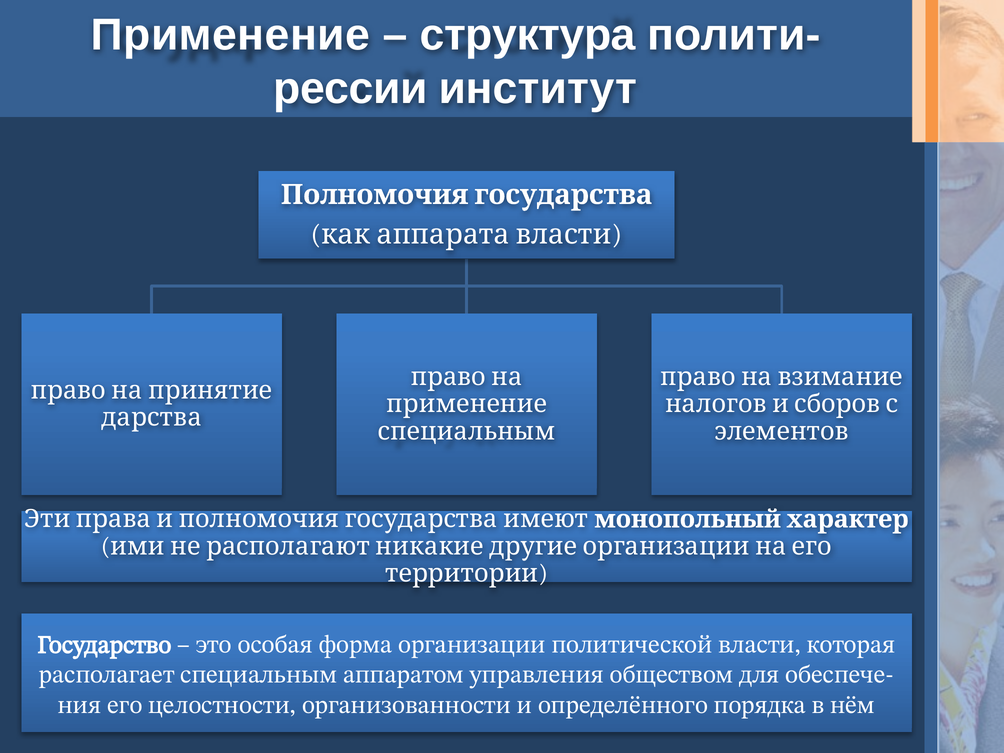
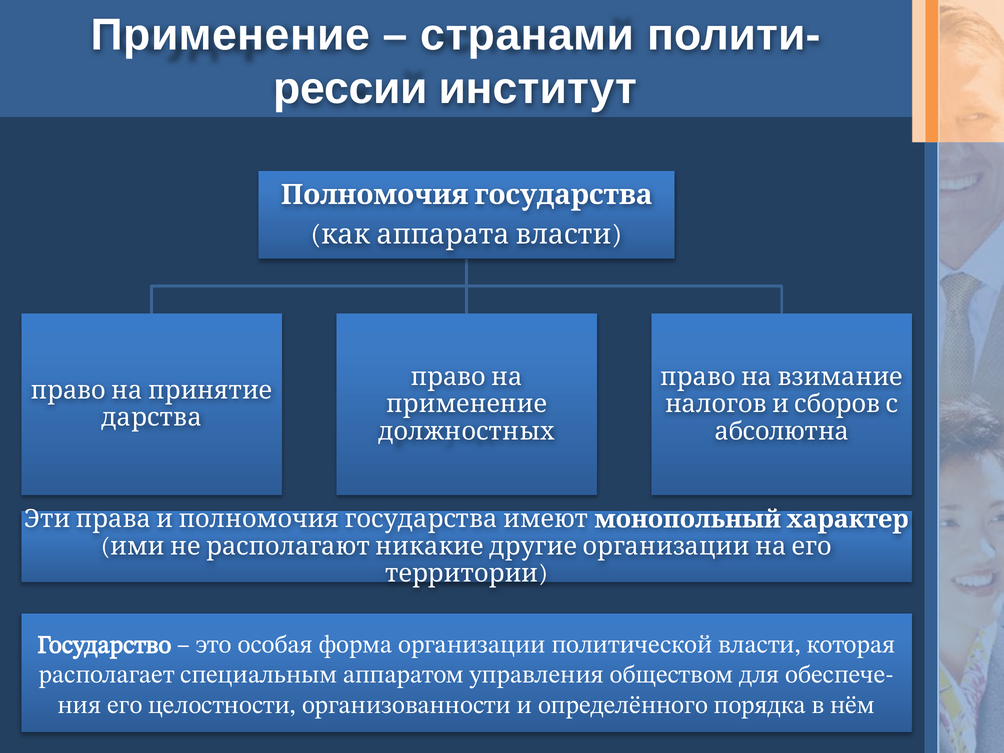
структура: структура -> странами (527, 35)
специальным: специальным -> должностных (466, 431)
элементов: элементов -> абсолютна (782, 431)
